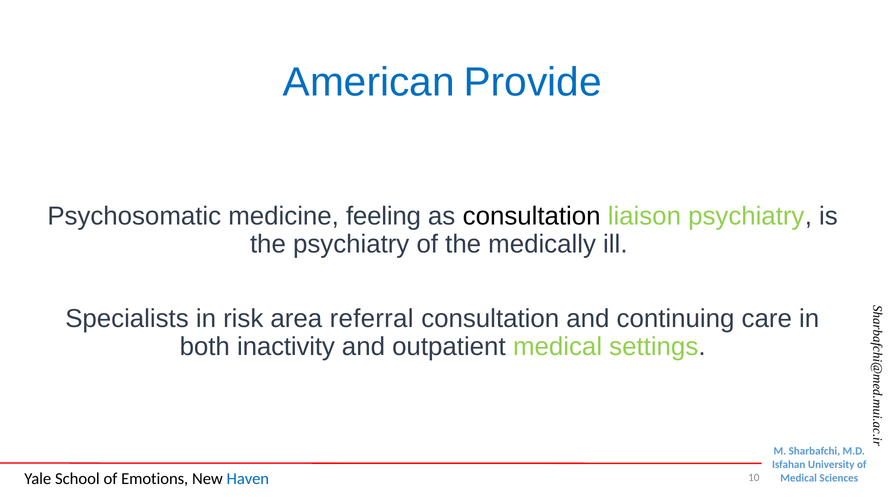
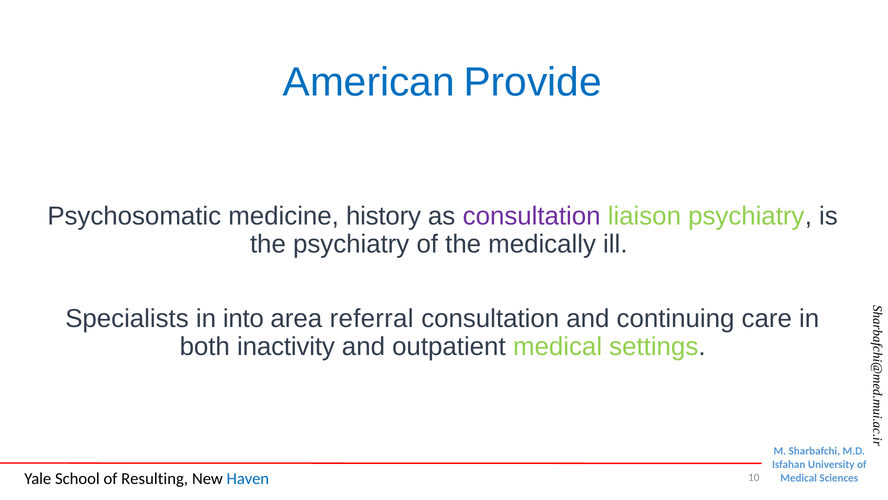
feeling: feeling -> history (384, 216)
consultation colour: black -> purple (532, 216)
risk: risk -> into (243, 318)
Emotions: Emotions -> Resulting (155, 478)
